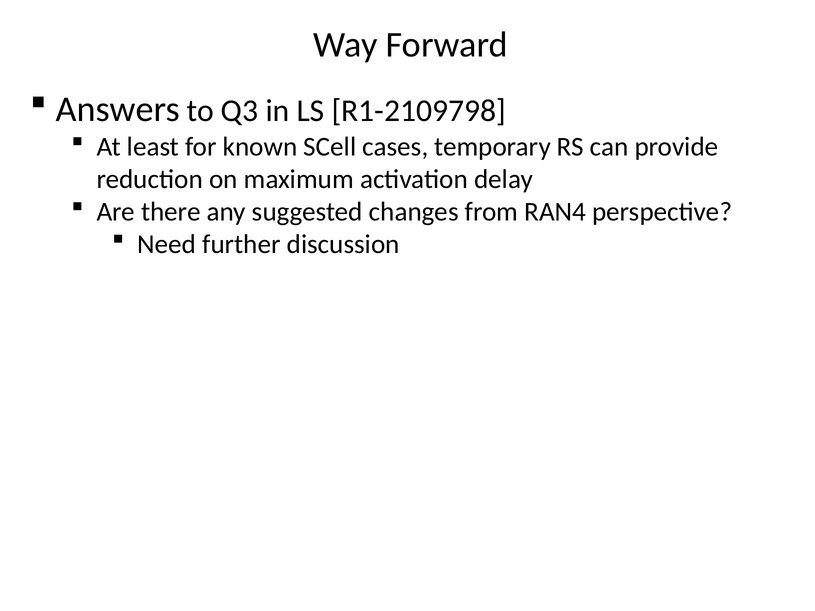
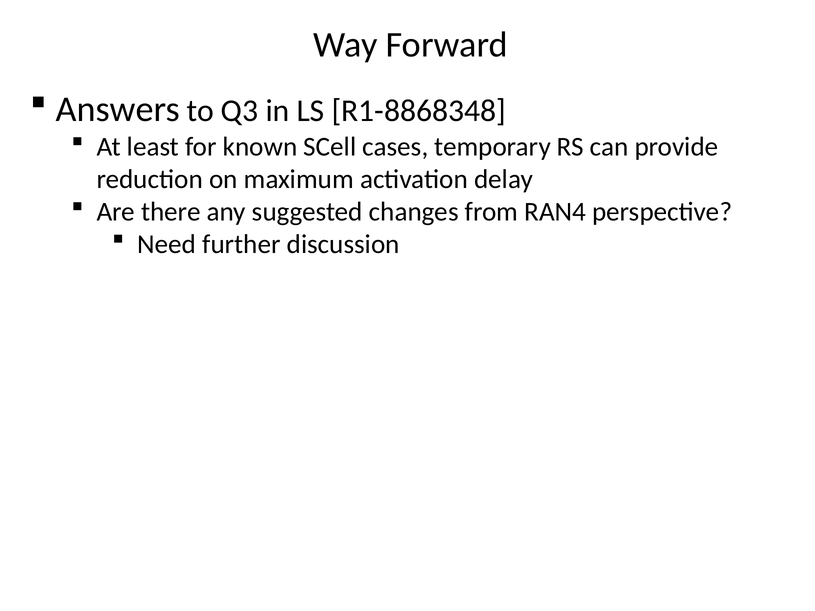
R1-2109798: R1-2109798 -> R1-8868348 (419, 111)
